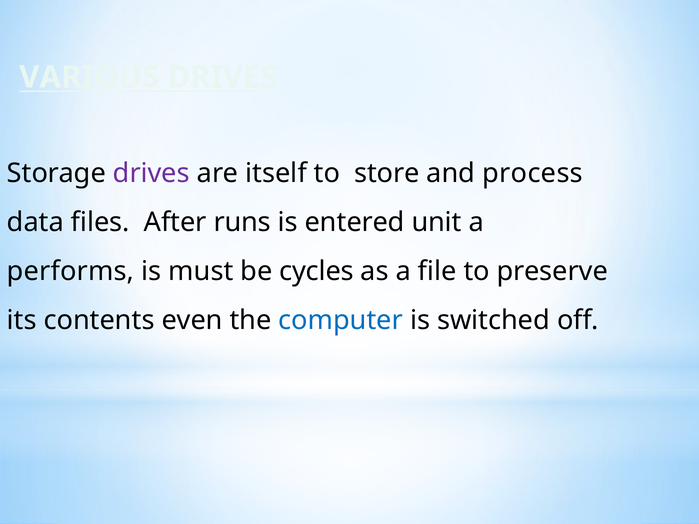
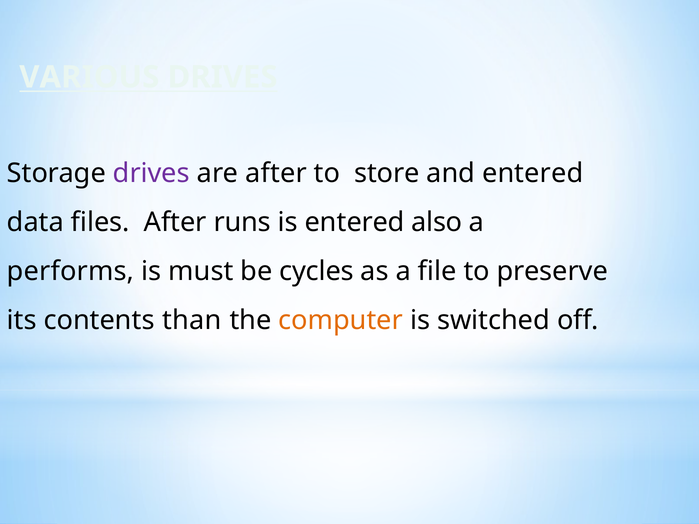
are itself: itself -> after (276, 173)
and process: process -> entered (533, 173)
unit: unit -> also (437, 222)
even: even -> than (192, 320)
computer colour: blue -> orange (341, 320)
